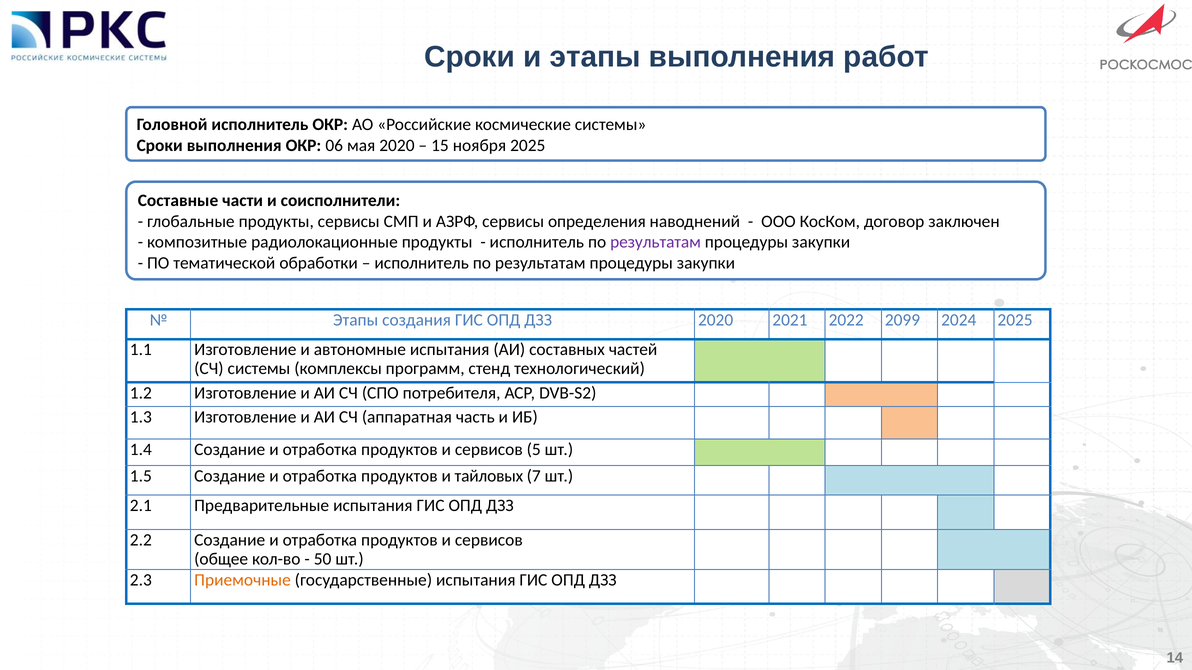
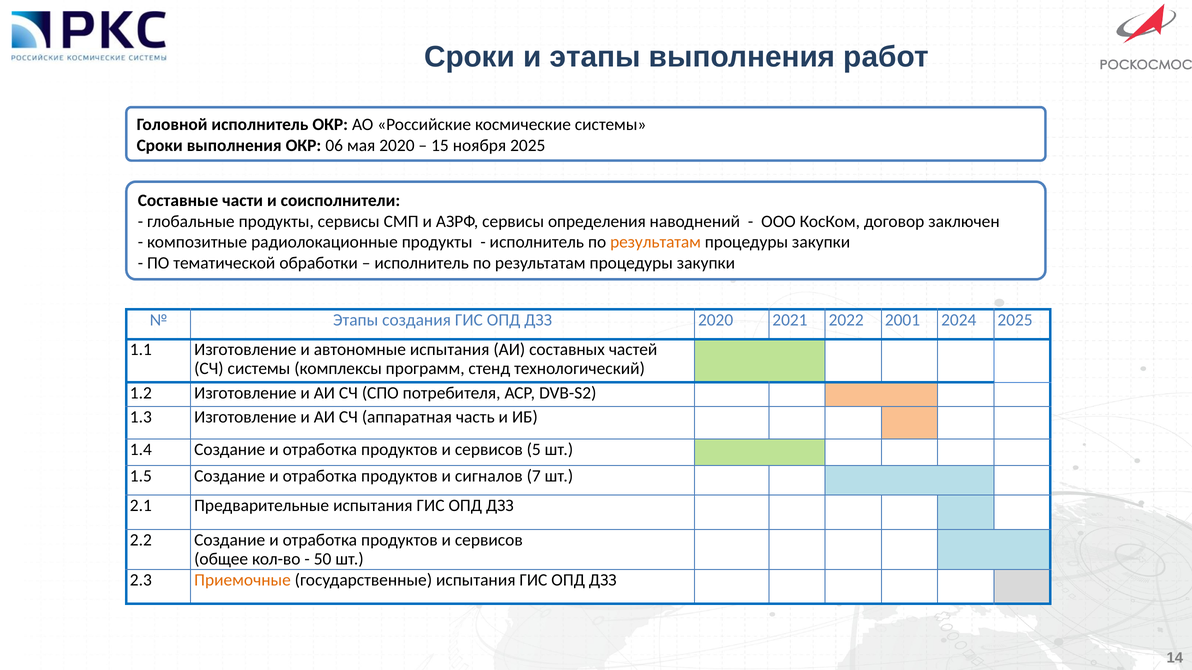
результатам colour: purple -> orange (656, 242)
2099: 2099 -> 2001 (902, 320)
тайловых: тайловых -> сигналов (489, 476)
